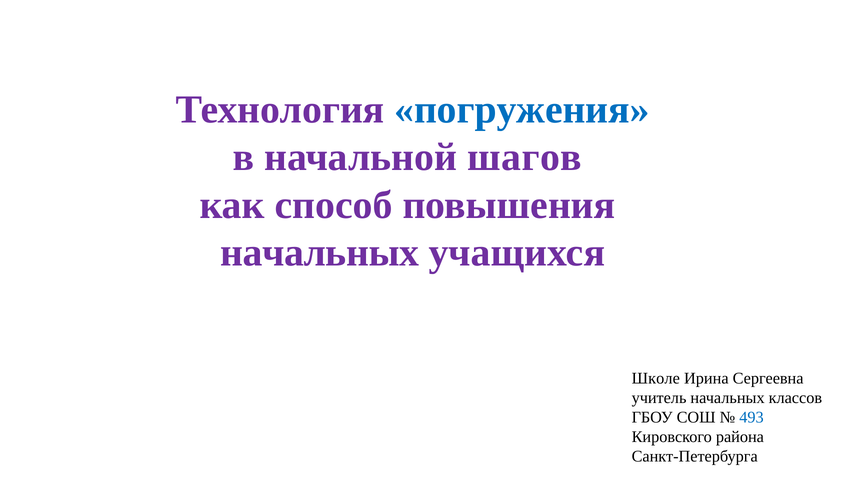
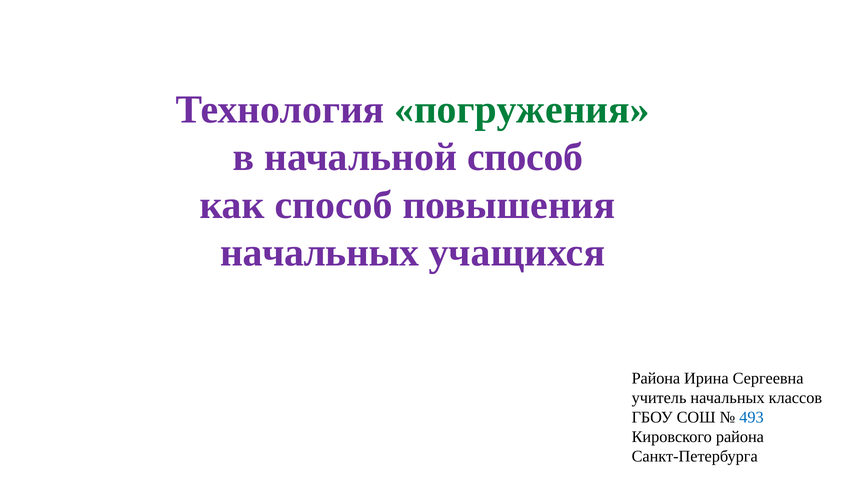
погружения colour: blue -> green (522, 110)
начальной шагов: шагов -> способ (525, 157)
Школе: Школе -> Района (656, 378)
